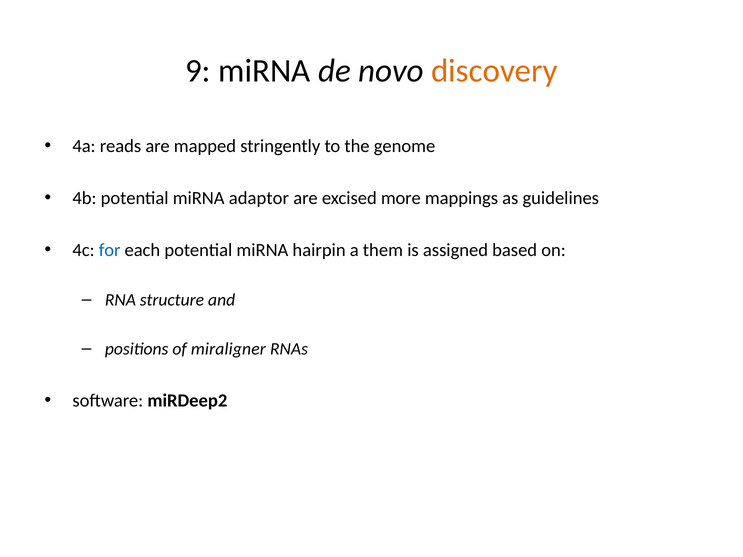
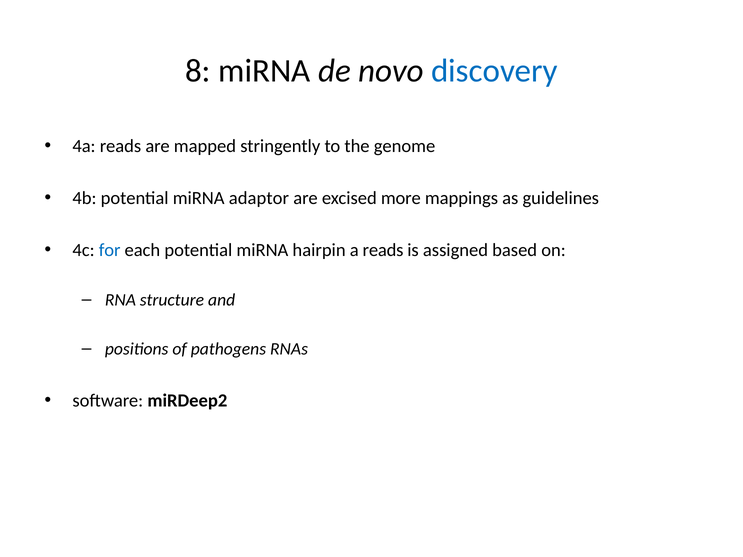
9: 9 -> 8 (198, 71)
discovery colour: orange -> blue (494, 71)
a them: them -> reads (383, 250)
miraligner: miraligner -> pathogens (228, 349)
